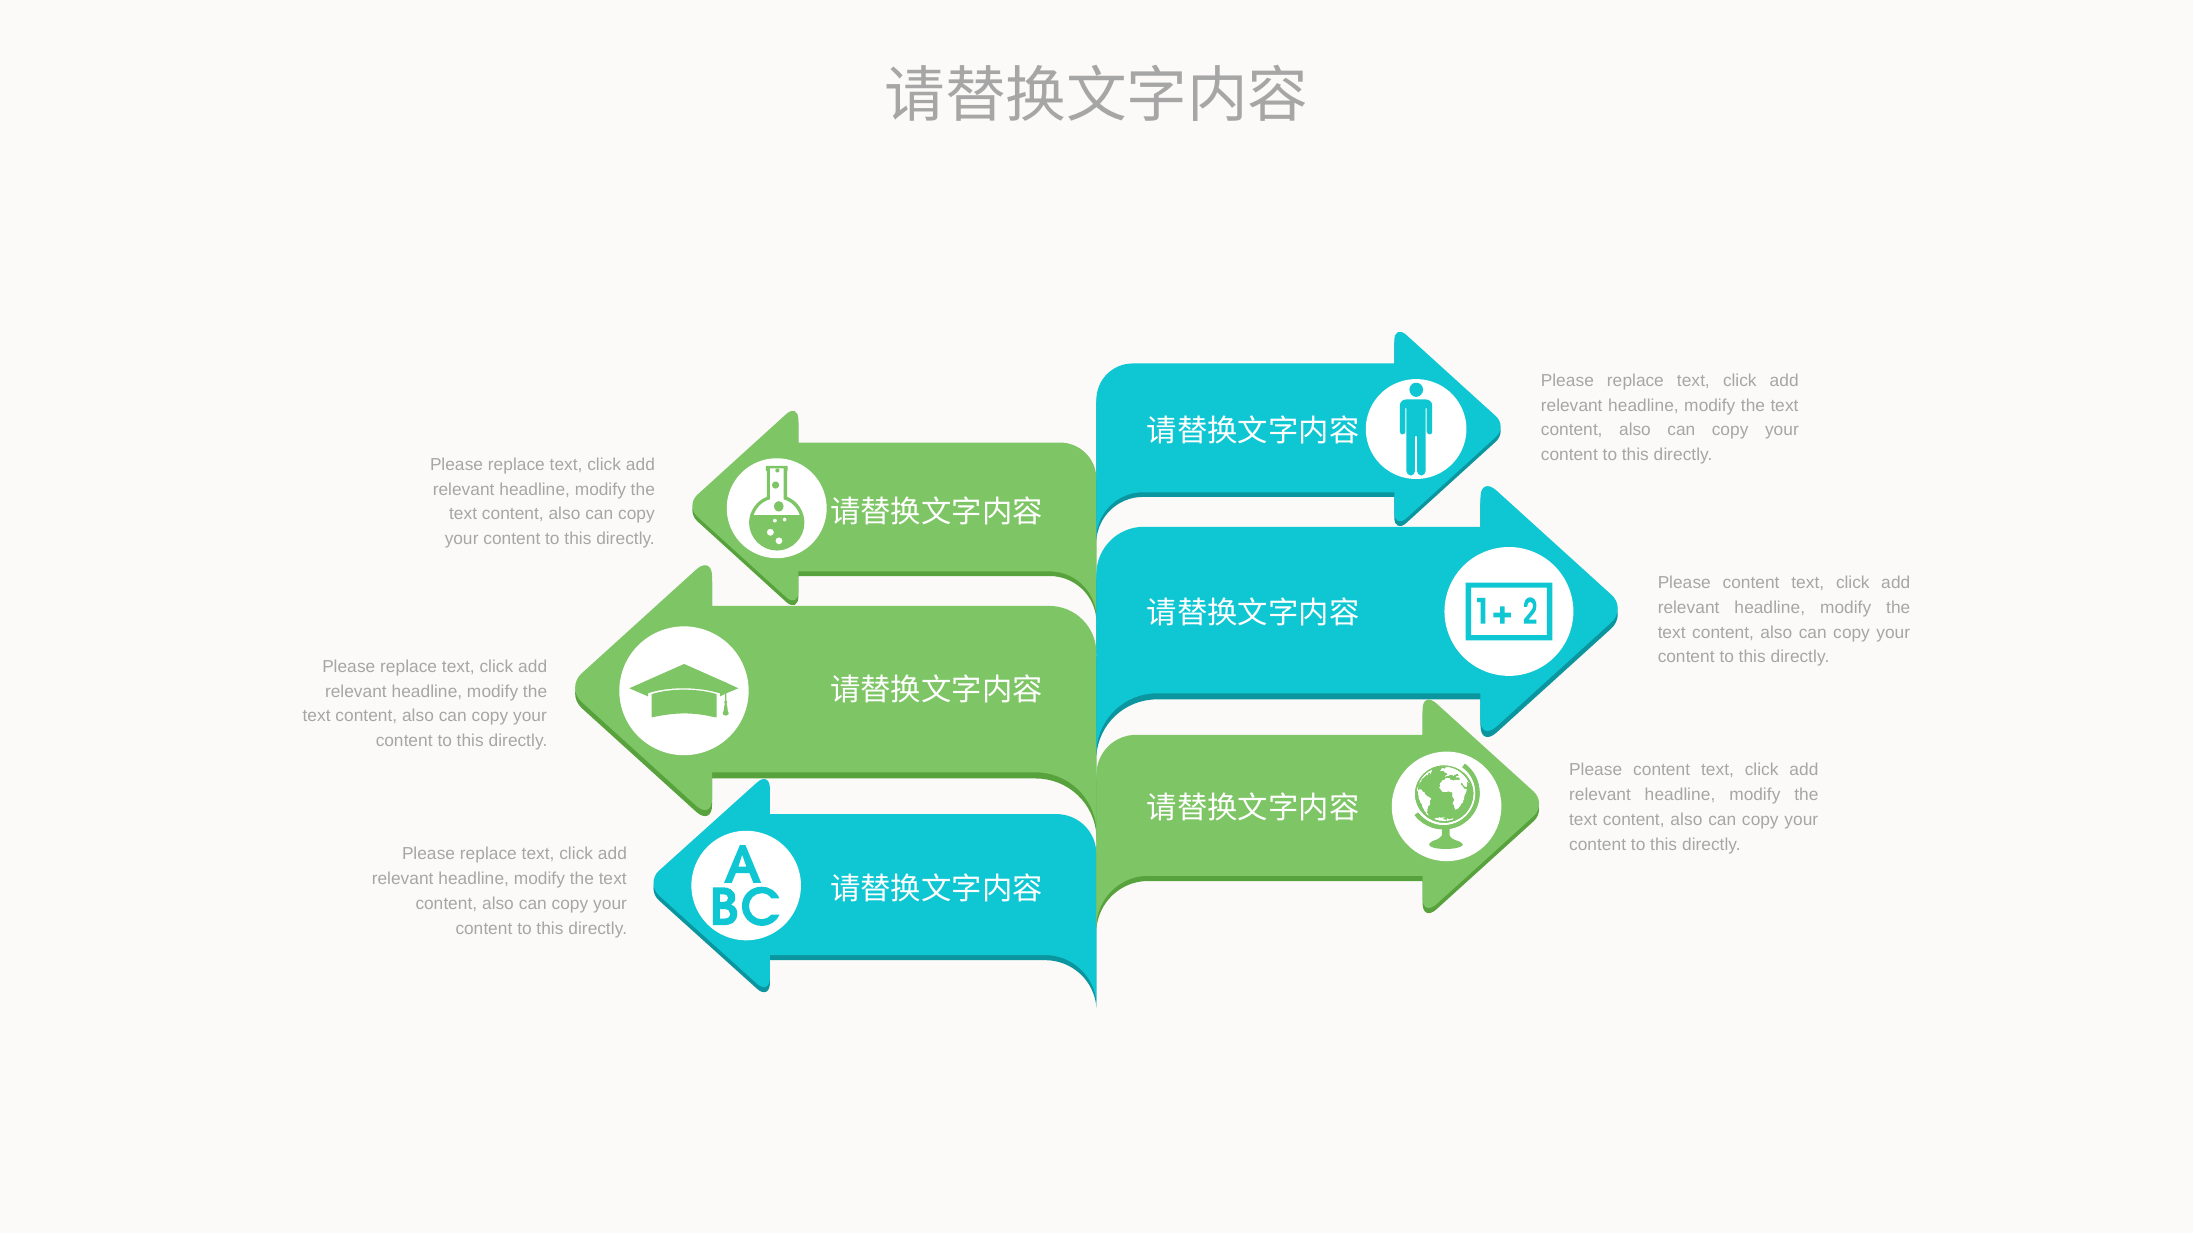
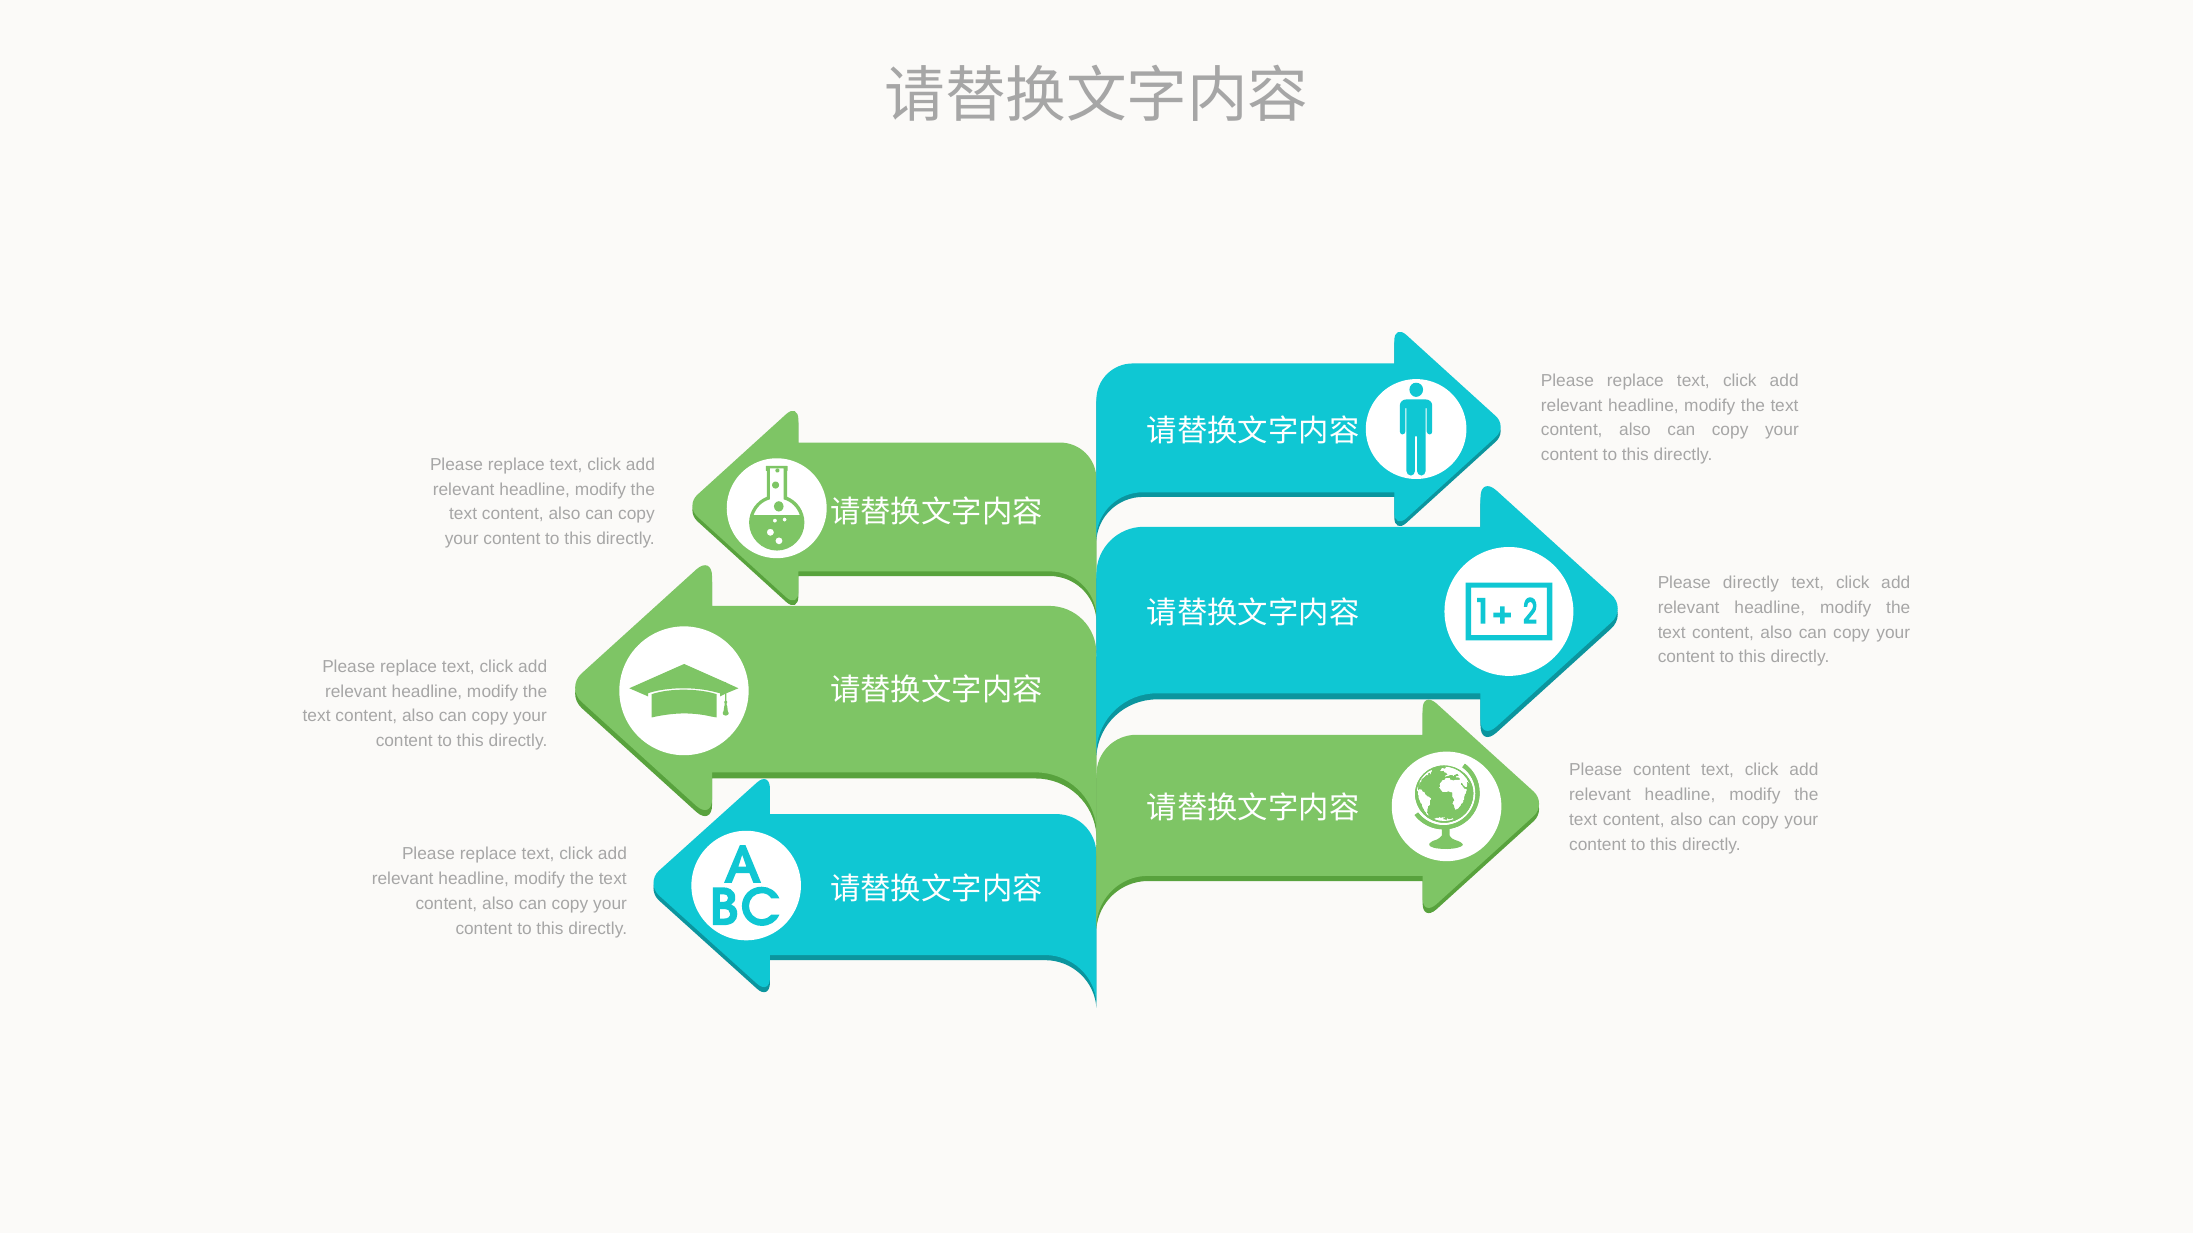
content: content -> directly (1751, 583)
